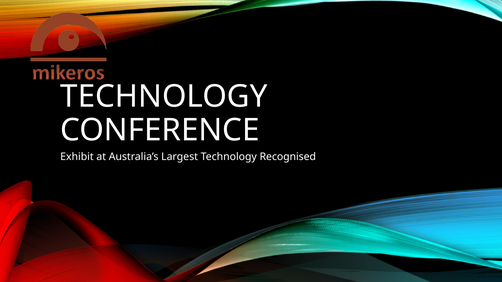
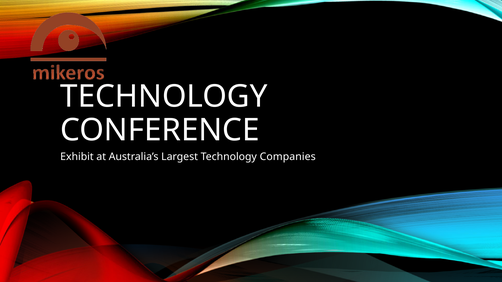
Recognised: Recognised -> Companies (288, 157)
